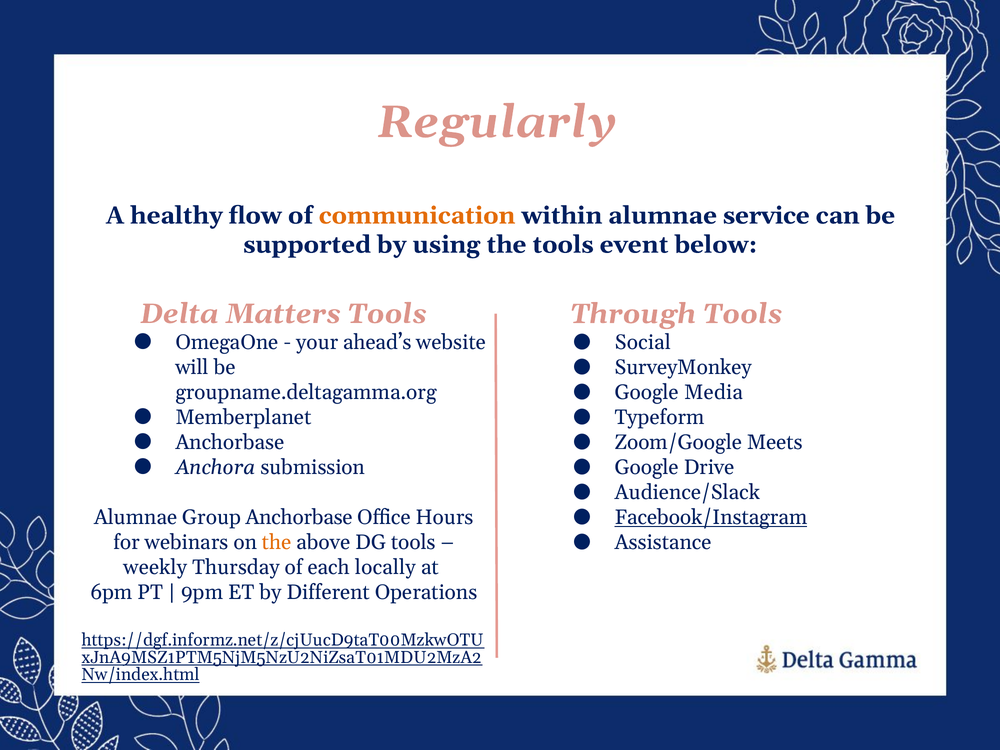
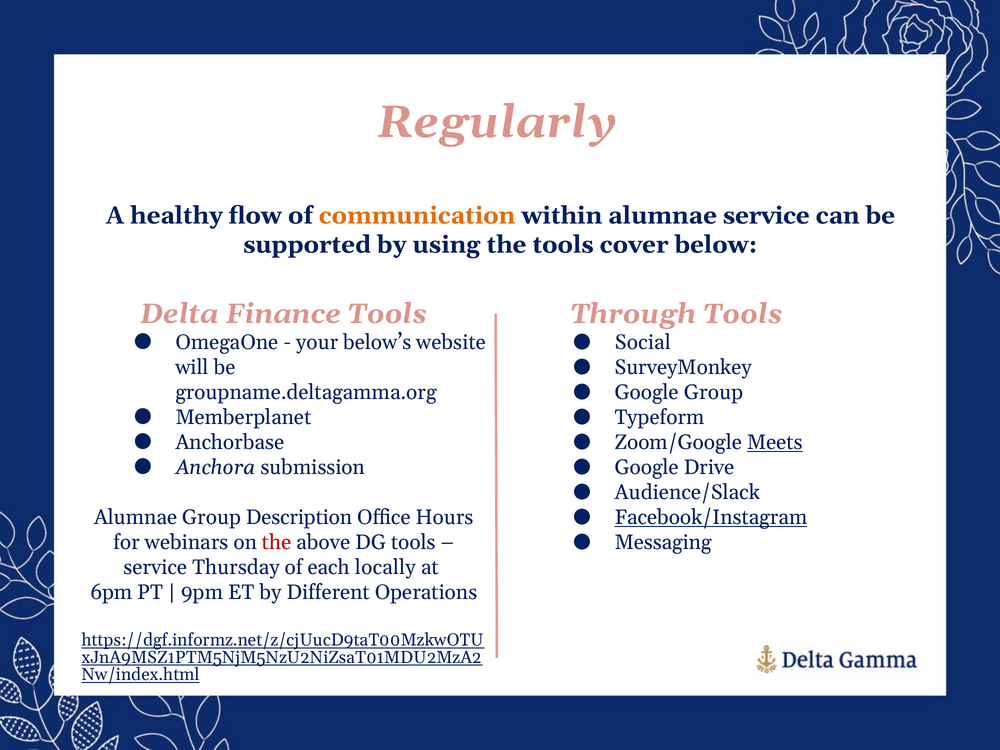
event: event -> cover (634, 245)
Matters: Matters -> Finance (283, 314)
ahead’s: ahead’s -> below’s (377, 342)
Google Media: Media -> Group (714, 393)
Meets underline: none -> present (775, 443)
Group Anchorbase: Anchorbase -> Description (299, 517)
Assistance: Assistance -> Messaging (663, 543)
the colour: orange -> red (277, 542)
weekly: weekly -> service (155, 567)
